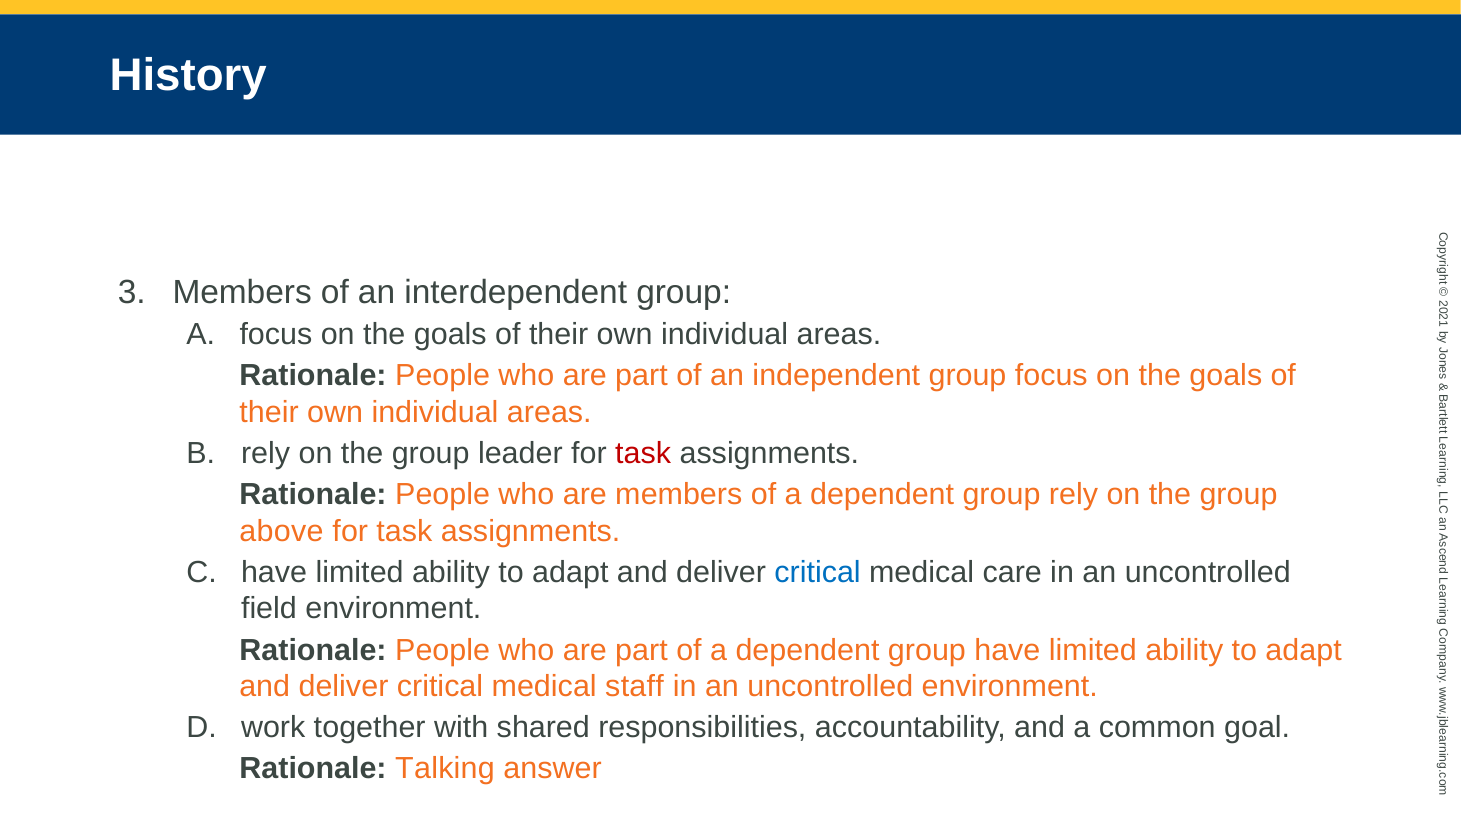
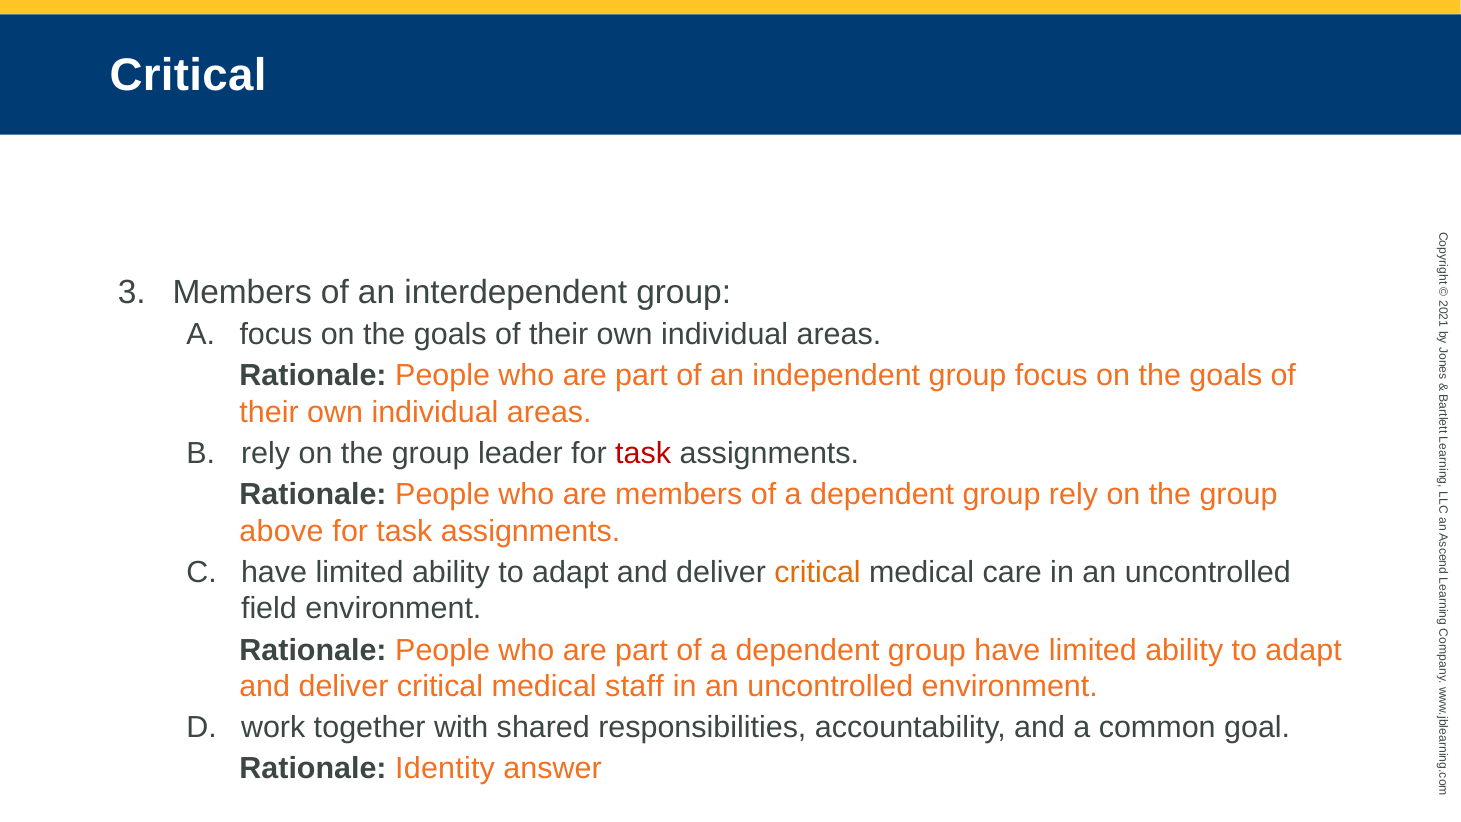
History: History -> Critical (188, 75)
critical colour: blue -> orange (818, 572)
Talking: Talking -> Identity (445, 769)
